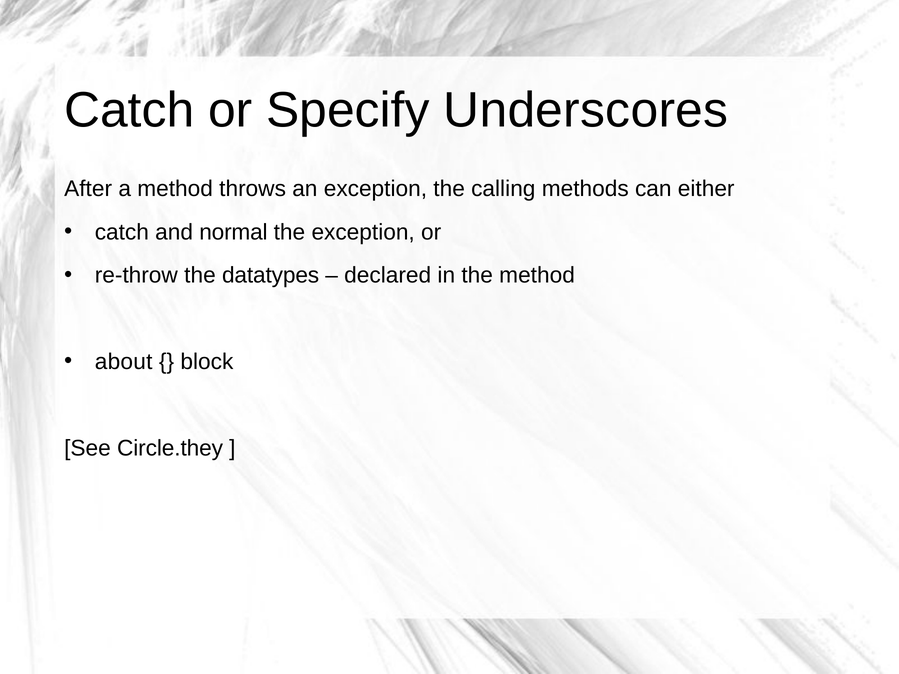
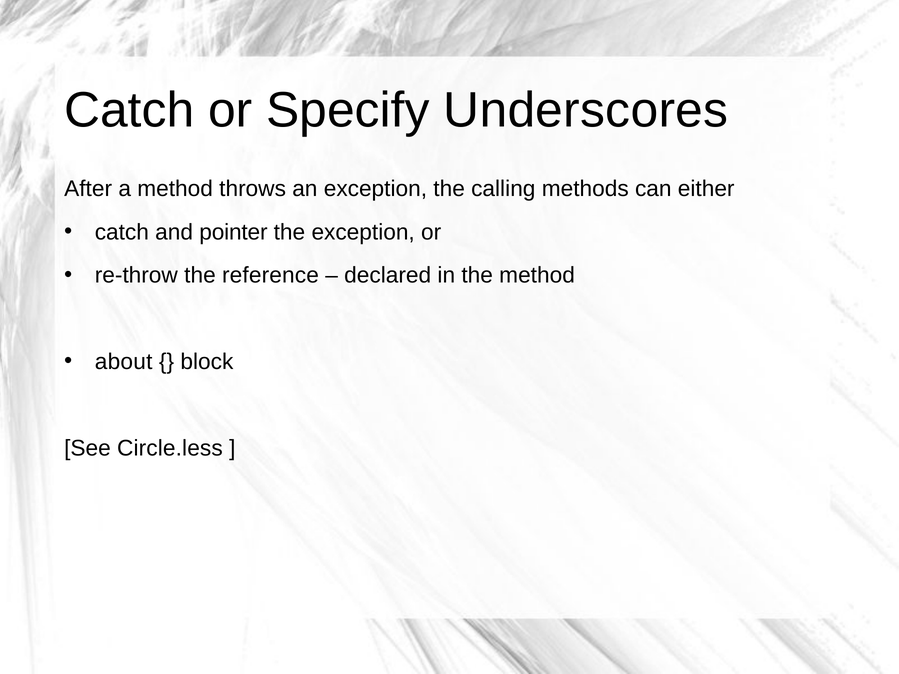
normal: normal -> pointer (233, 232)
datatypes: datatypes -> reference (270, 275)
Circle.they: Circle.they -> Circle.less (170, 448)
